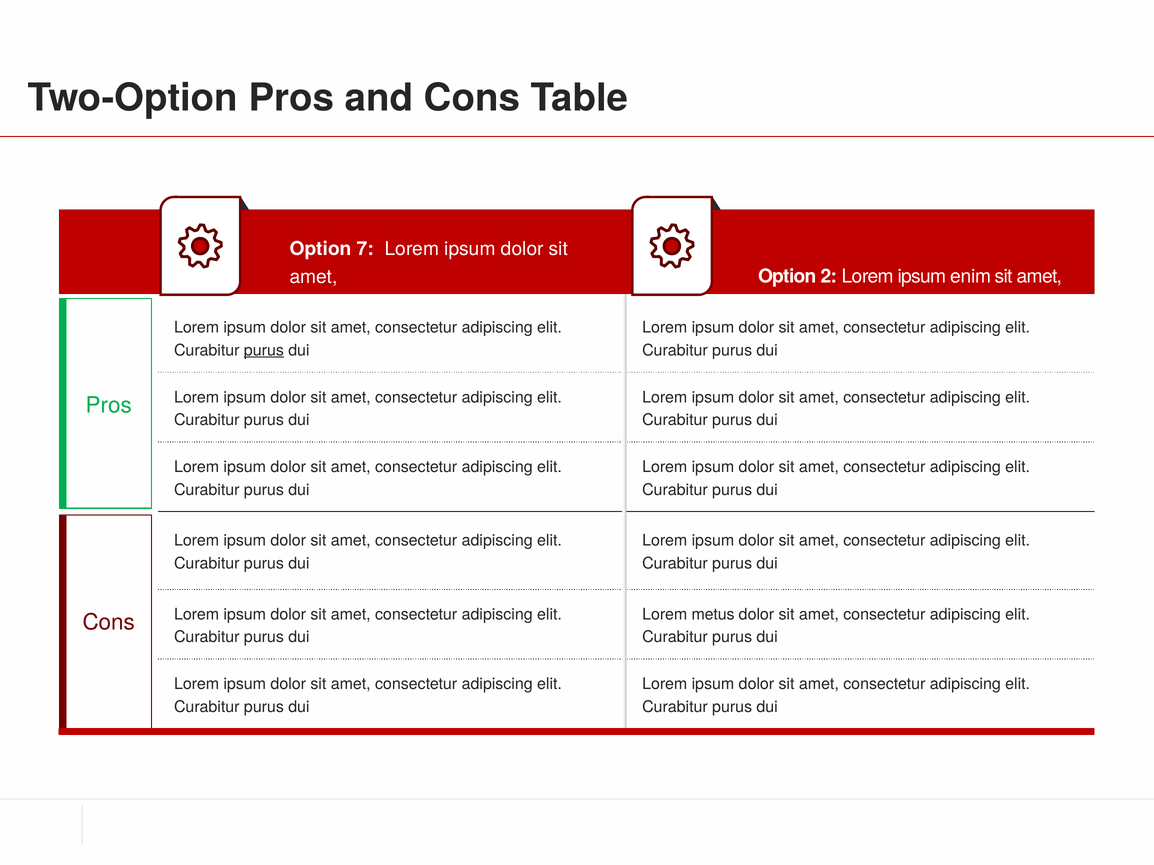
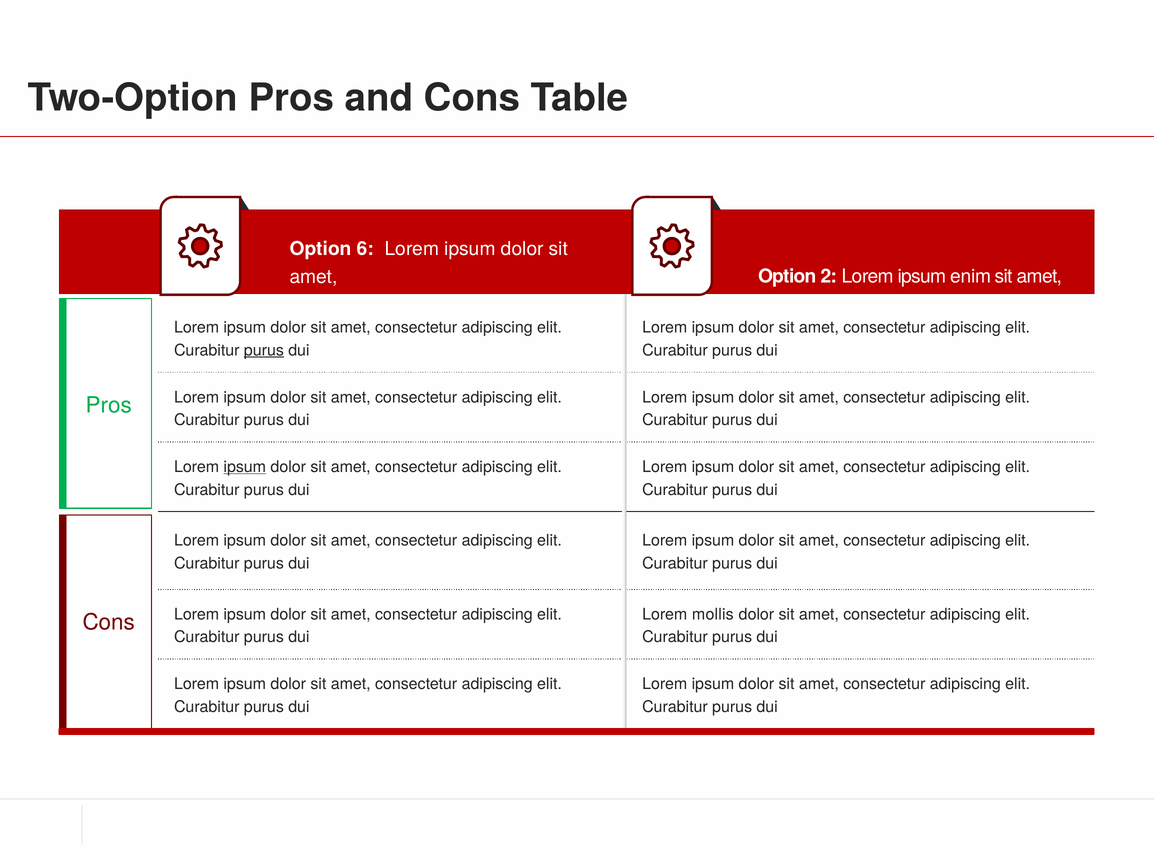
7: 7 -> 6 (365, 249)
ipsum underline: none -> present (245, 467)
metus: metus -> mollis (713, 615)
